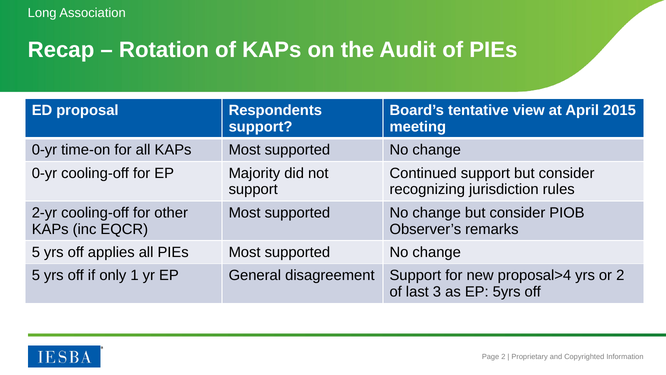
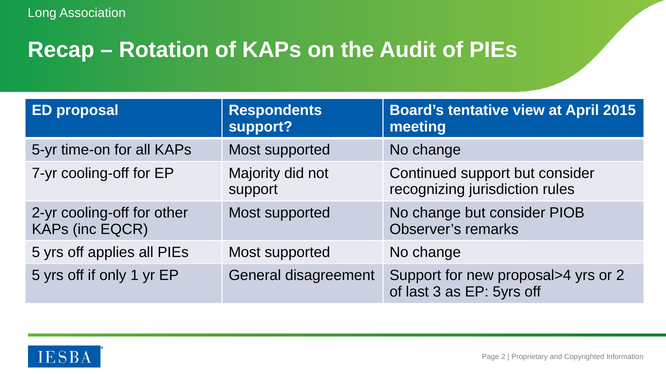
0-yr: 0-yr -> 5-yr (44, 150)
0-yr: 0-yr -> 7-yr (44, 173)
